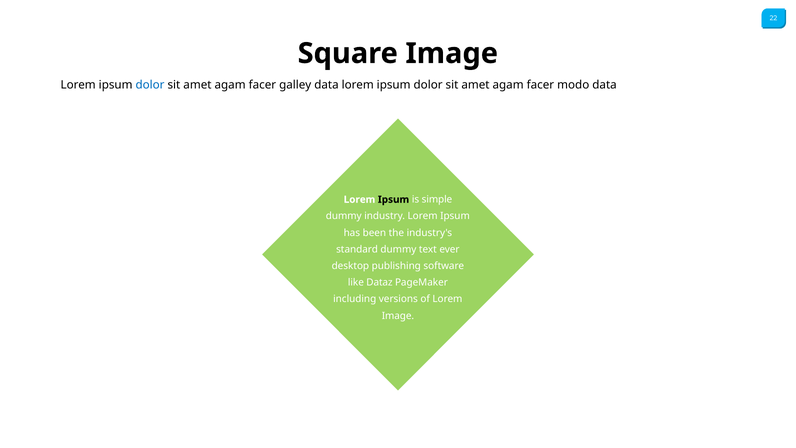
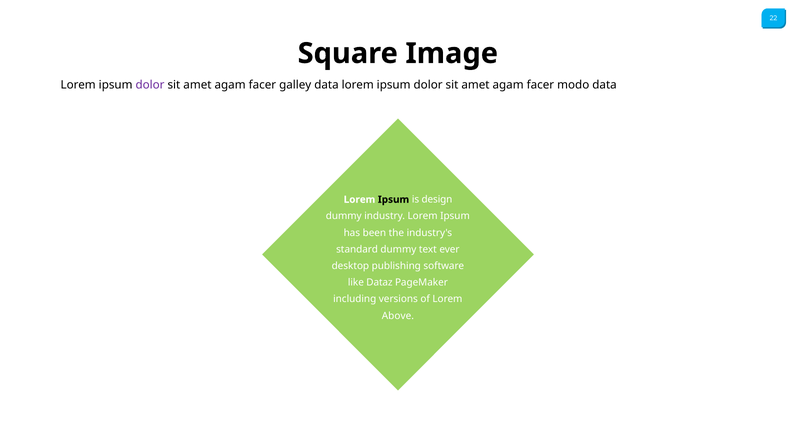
dolor colour: blue -> purple (150, 85)
simple: simple -> design (437, 199)
Image: Image -> Above (398, 316)
